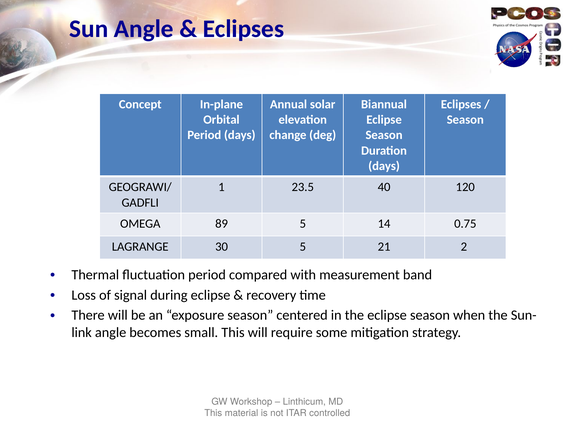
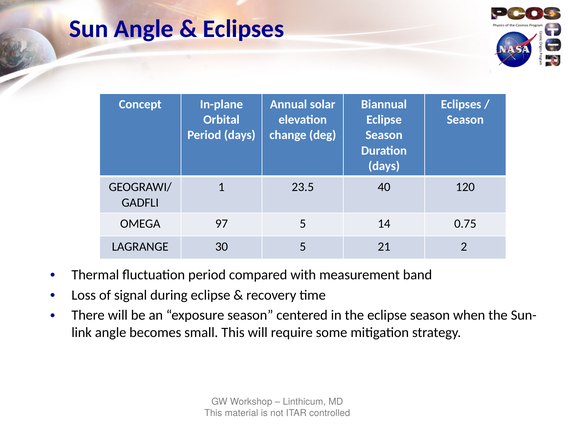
89: 89 -> 97 (222, 224)
